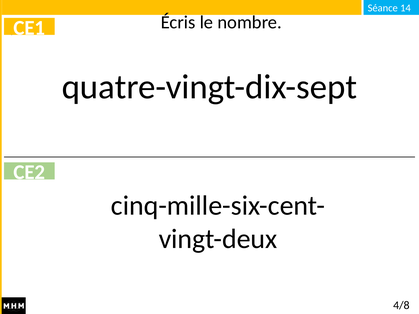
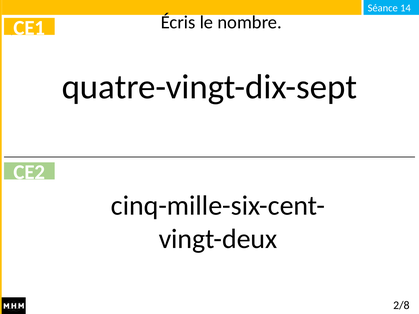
4/8: 4/8 -> 2/8 (401, 306)
